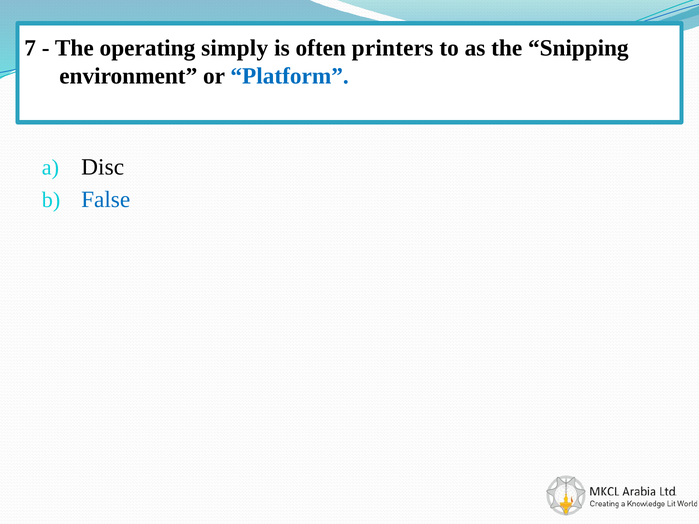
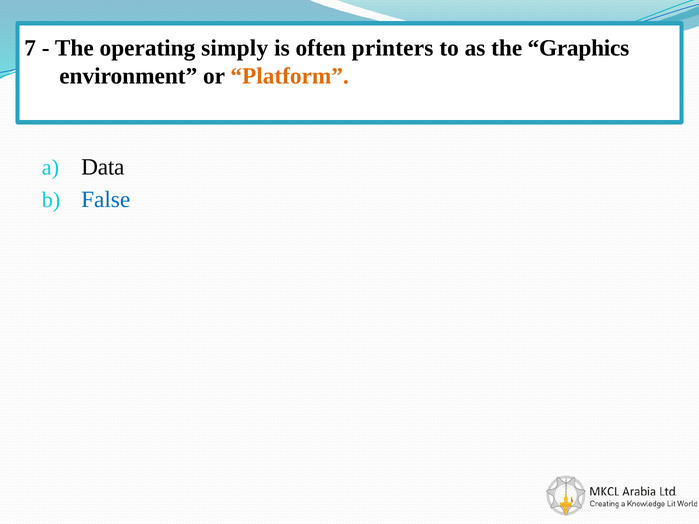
Snipping: Snipping -> Graphics (578, 48)
Platform colour: blue -> orange (290, 76)
Disc: Disc -> Data (103, 167)
